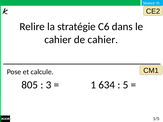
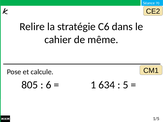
de cahier: cahier -> même (103, 40)
3: 3 -> 6 (49, 85)
